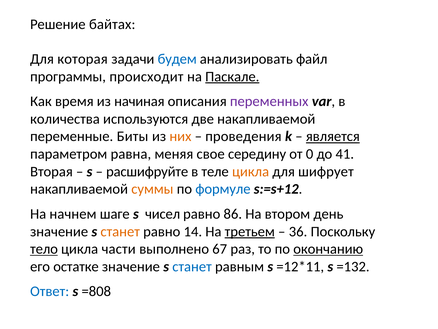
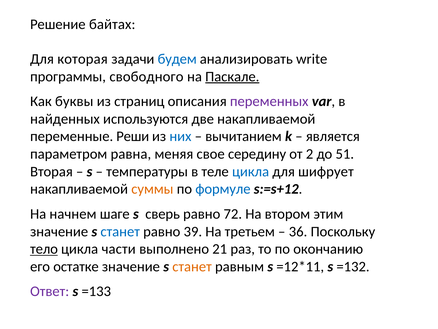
файл: файл -> write (312, 59)
происходит: происходит -> свободного (146, 76)
время: время -> буквы (74, 101)
начиная: начиная -> страниц (139, 101)
количества: количества -> найденных (65, 119)
Биты: Биты -> Реши (133, 136)
них colour: orange -> blue (180, 136)
проведения: проведения -> вычитанием (243, 136)
является underline: present -> none (333, 136)
0: 0 -> 2 (310, 154)
41: 41 -> 51 (345, 154)
расшифруйте: расшифруйте -> температуры (147, 171)
цикла colour: orange -> blue (251, 171)
чисел: чисел -> сверь (163, 214)
86: 86 -> 72 (233, 214)
день: день -> этим (328, 214)
станет colour: orange -> blue (120, 231)
14: 14 -> 39 (193, 231)
третьем underline: present -> none (250, 231)
67: 67 -> 21 (220, 249)
окончанию underline: present -> none (328, 249)
станет colour: blue -> orange (192, 266)
Ответ colour: blue -> purple (50, 291)
=808: =808 -> =133 (96, 291)
